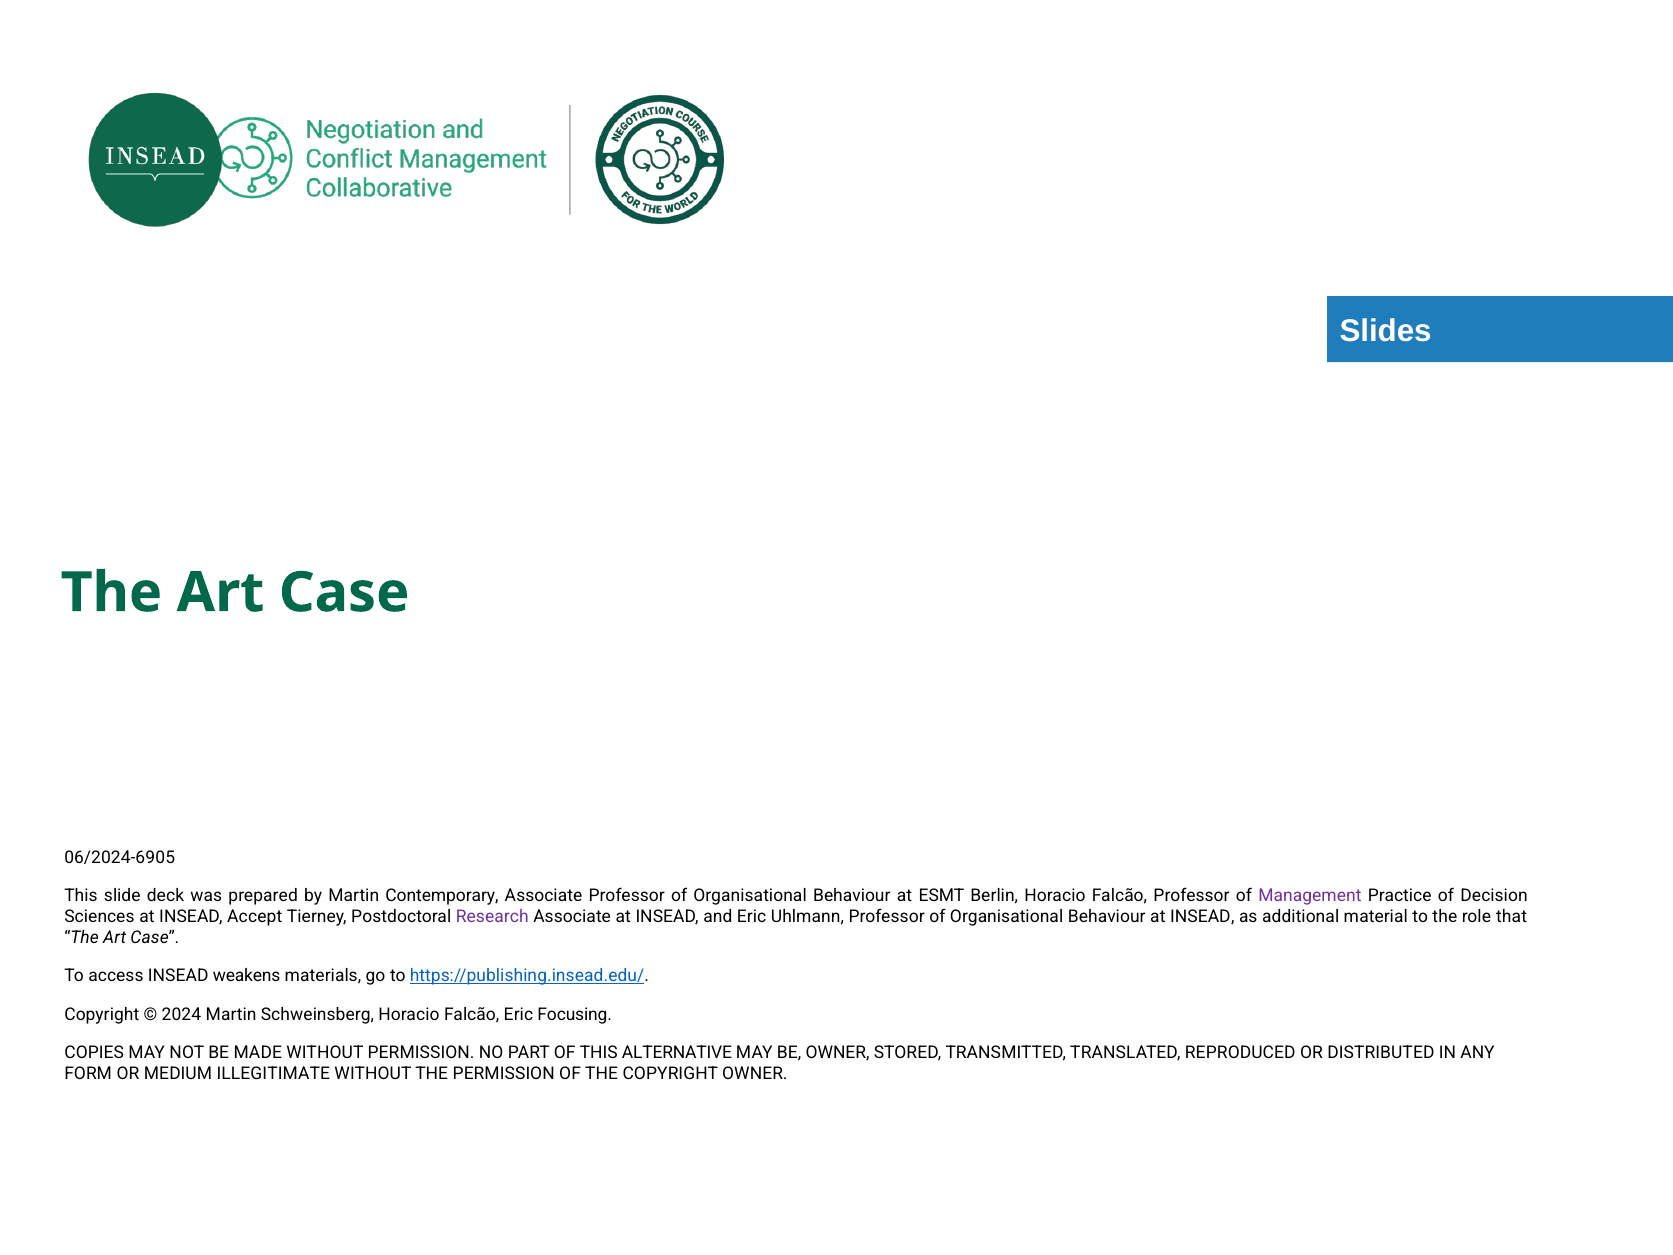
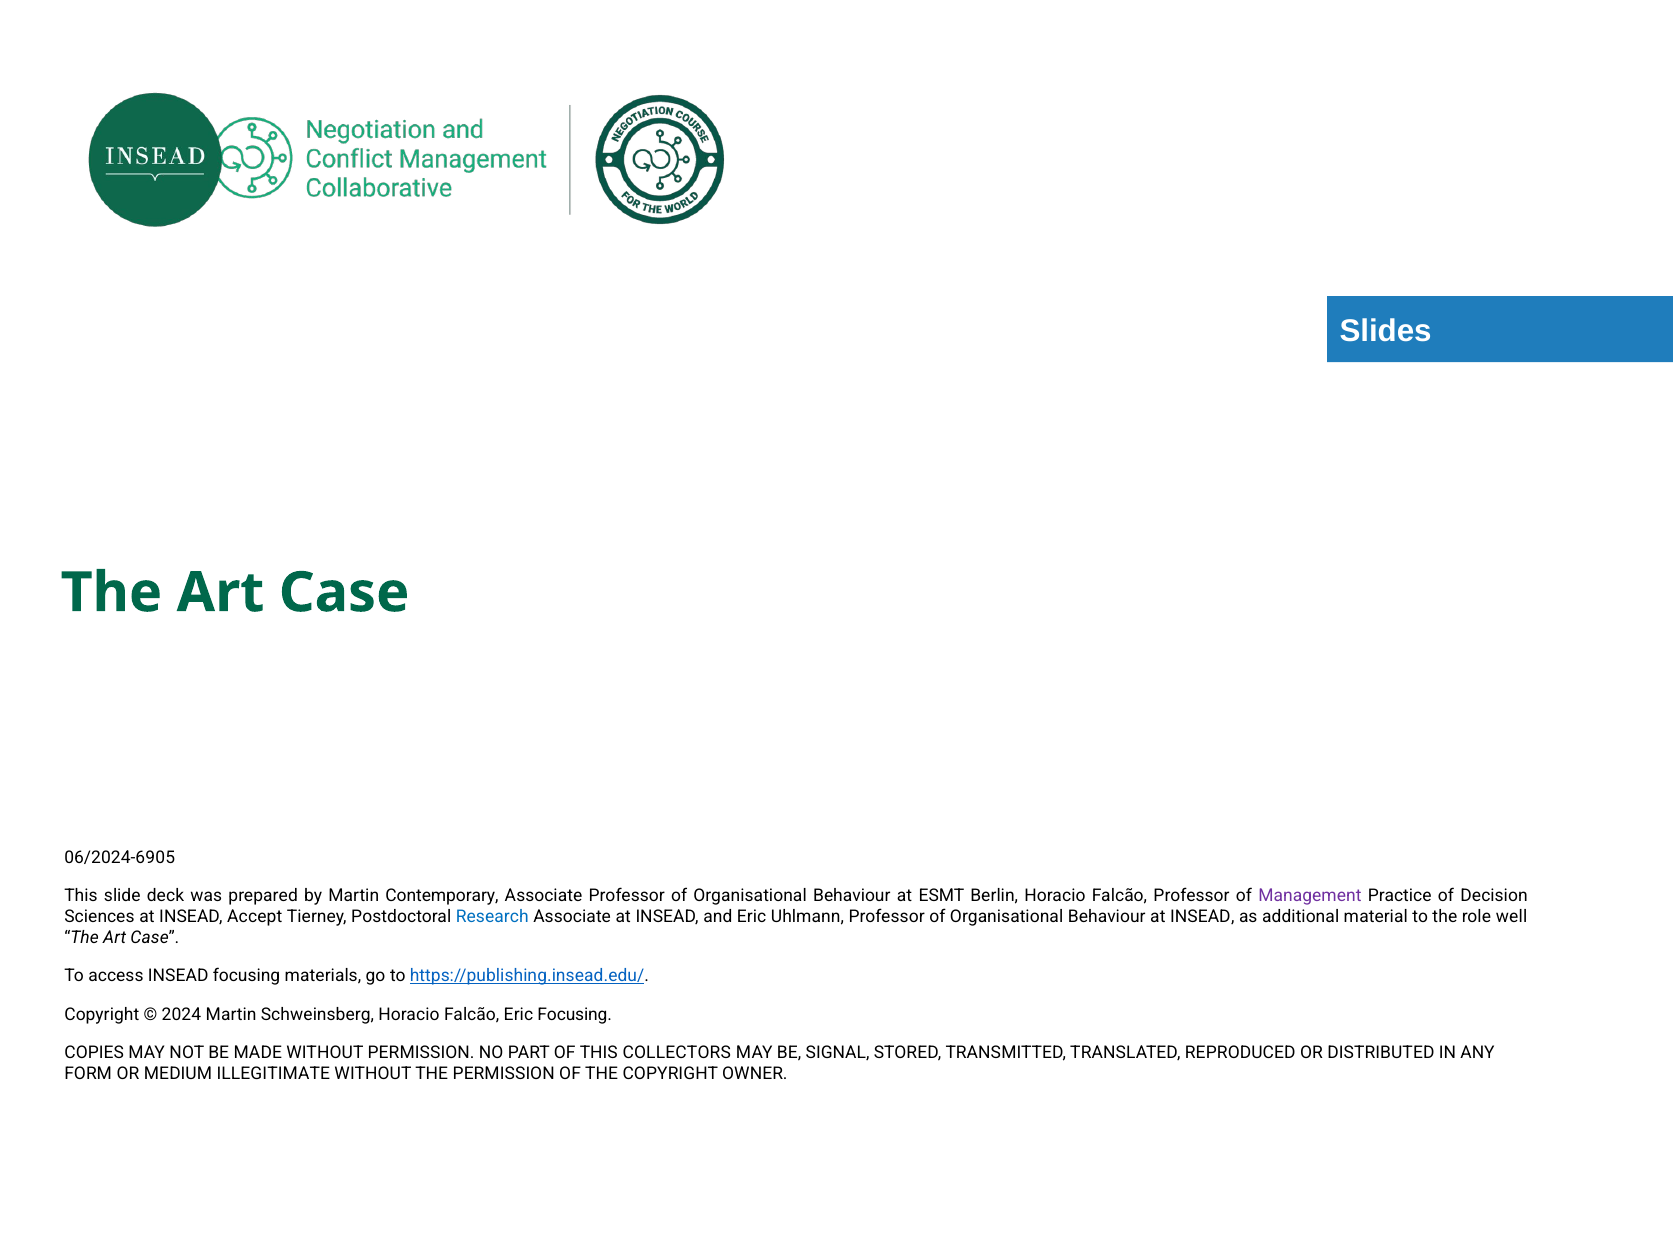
Research colour: purple -> blue (492, 917)
that: that -> well (1512, 917)
INSEAD weakens: weakens -> focusing (247, 976)
ALTERNATIVE: ALTERNATIVE -> COLLECTORS (677, 1053)
BE OWNER: OWNER -> SIGNAL (838, 1053)
